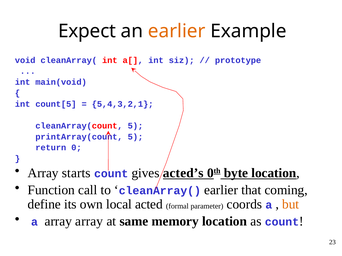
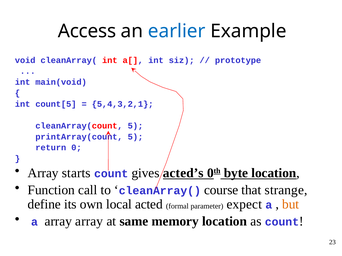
Expect: Expect -> Access (87, 31)
earlier colour: orange -> blue (177, 31)
cleanArray( earlier: earlier -> course (221, 190)
coming: coming -> strange (286, 190)
coords: coords -> expect (244, 205)
